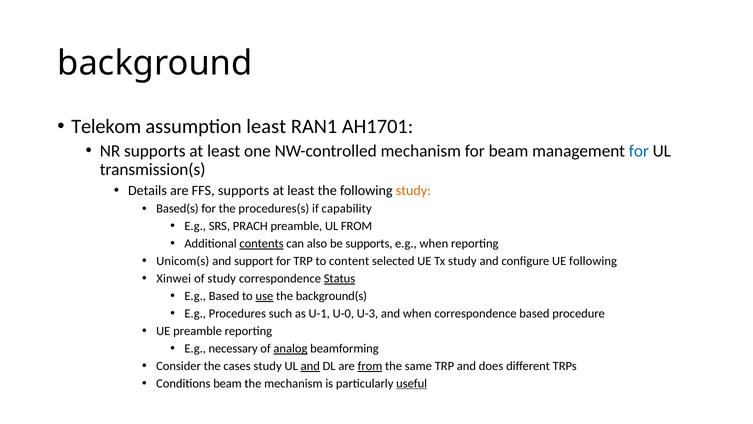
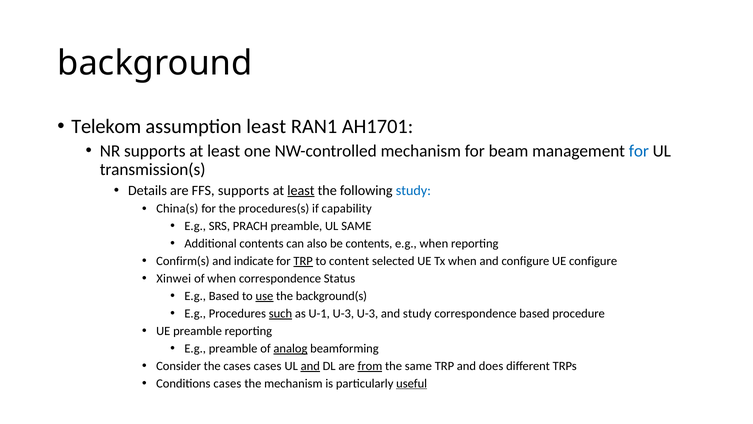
least underline: none -> present (301, 190)
study colour: orange -> blue (413, 190)
Based(s: Based(s -> China(s (177, 209)
UL FROM: FROM -> SAME (356, 226)
contents underline: present -> none (262, 243)
be supports: supports -> contents (369, 243)
Unicom(s: Unicom(s -> Confirm(s (183, 261)
support: support -> indicate (254, 261)
TRP underline: none -> present (303, 261)
Tx study: study -> when (462, 261)
UE following: following -> configure (593, 261)
of study: study -> when (222, 278)
Status underline: present -> none (339, 278)
such underline: none -> present (280, 313)
U-1 U-0: U-0 -> U-3 (343, 313)
and when: when -> study (417, 313)
E.g necessary: necessary -> preamble (233, 348)
cases study: study -> cases (268, 366)
Conditions beam: beam -> cases (227, 383)
